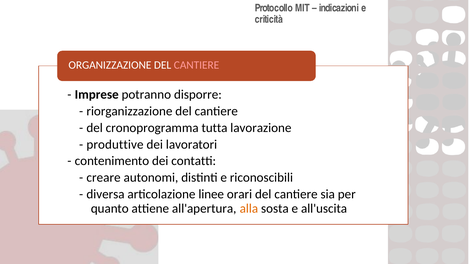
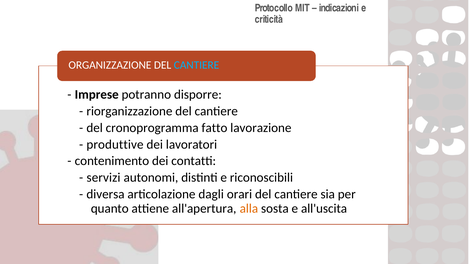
CANTIERE colour: pink -> light blue (197, 65)
tutta: tutta -> fatto (214, 128)
creare: creare -> servizi (104, 177)
linee: linee -> dagli (211, 194)
